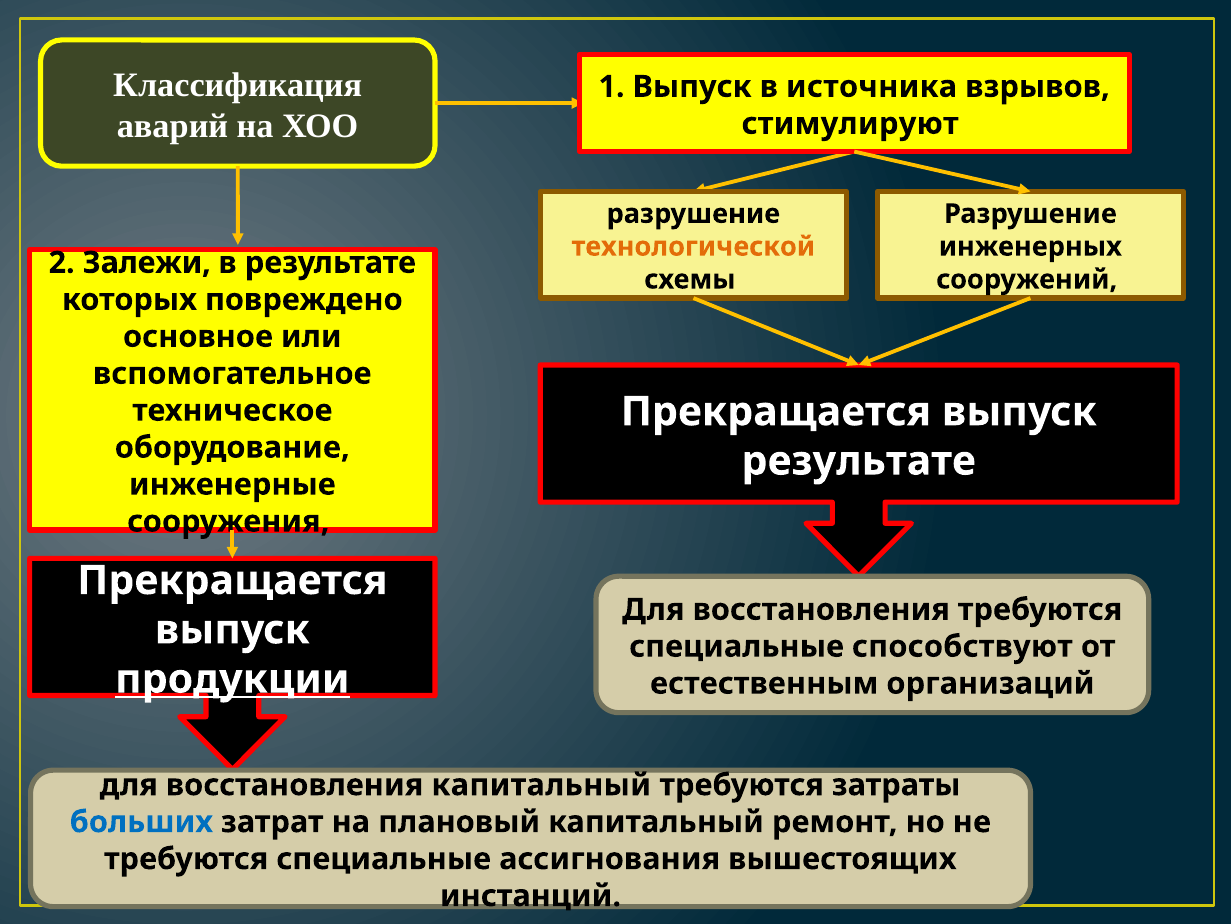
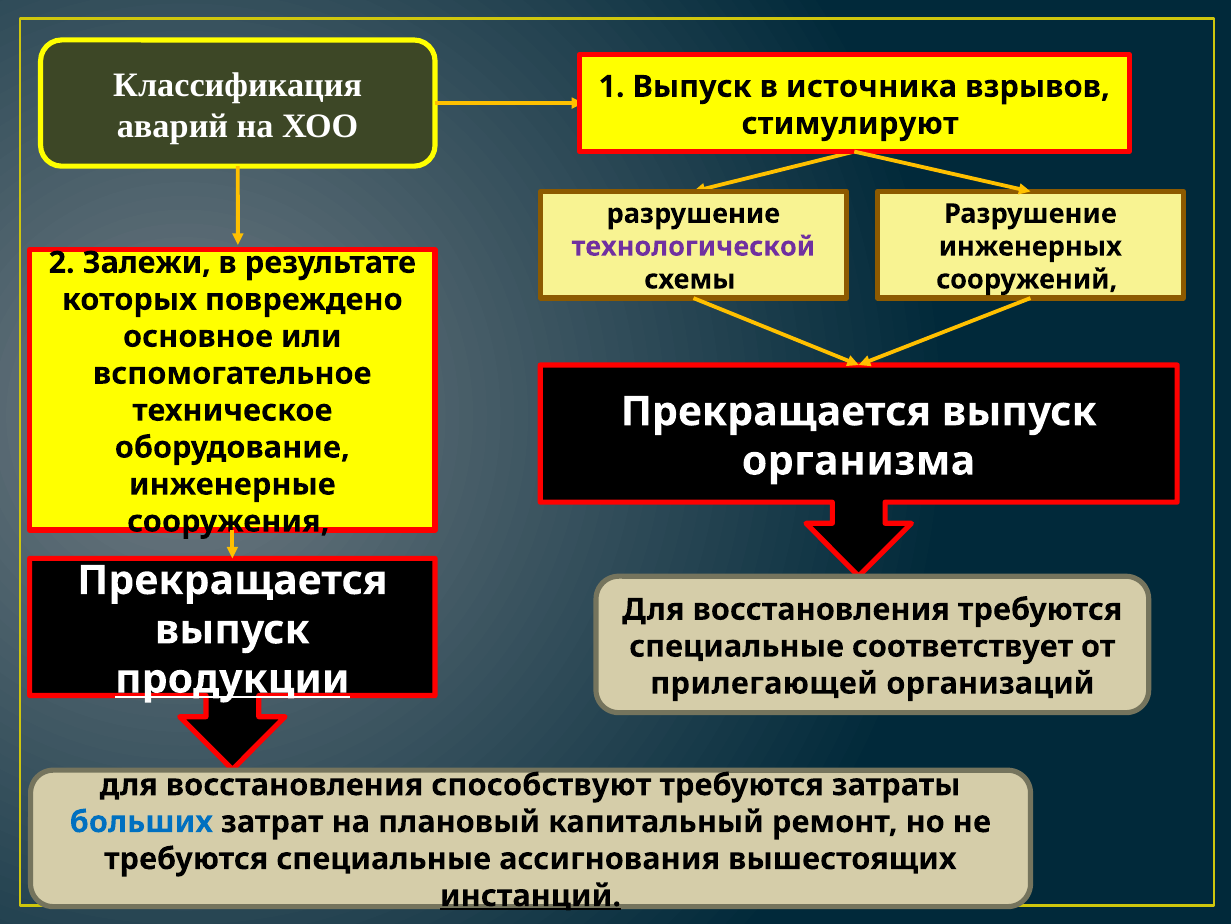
технологической colour: orange -> purple (693, 246)
результате: результате -> организма (858, 461)
способствуют: способствуют -> соответствует (962, 646)
естественным: естественным -> прилегающей (764, 683)
восстановления капитальный: капитальный -> способствуют (541, 784)
инстанций underline: none -> present (530, 895)
